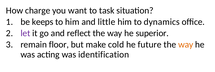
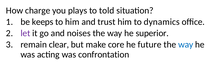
want: want -> plays (78, 11)
task: task -> told (107, 11)
little: little -> trust (107, 22)
reflect: reflect -> noises (79, 33)
floor: floor -> clear (59, 44)
cold: cold -> core (116, 44)
way colour: orange -> blue (186, 44)
identification: identification -> confrontation (104, 54)
